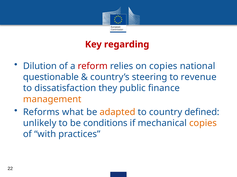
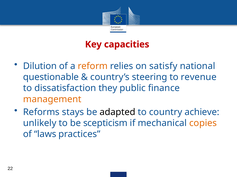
regarding: regarding -> capacities (127, 45)
reform colour: red -> orange (93, 66)
on copies: copies -> satisfy (163, 66)
what: what -> stays (73, 112)
adapted colour: orange -> black (117, 112)
defined: defined -> achieve (202, 112)
conditions: conditions -> scepticism (105, 124)
with: with -> laws (45, 135)
